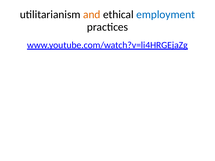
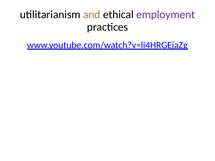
employment colour: blue -> purple (166, 15)
